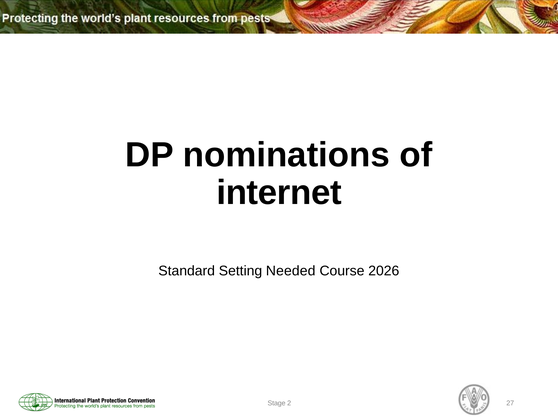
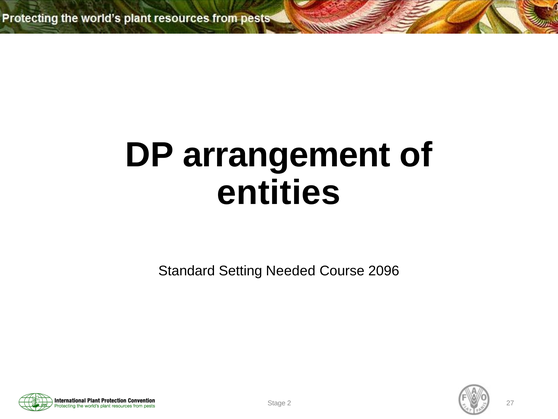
nominations: nominations -> arrangement (287, 155)
internet: internet -> entities (279, 192)
2026: 2026 -> 2096 (384, 271)
